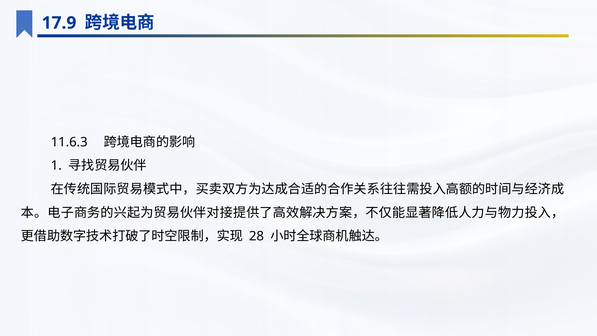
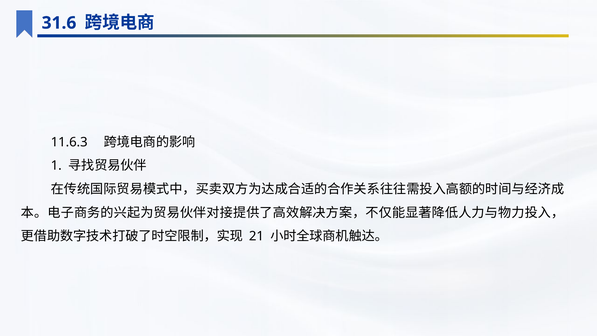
17.9: 17.9 -> 31.6 (59, 23)
28: 28 -> 21 (256, 236)
